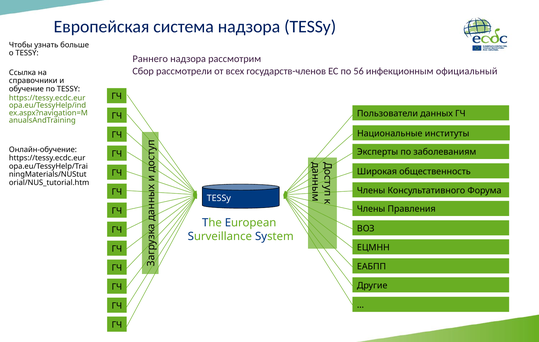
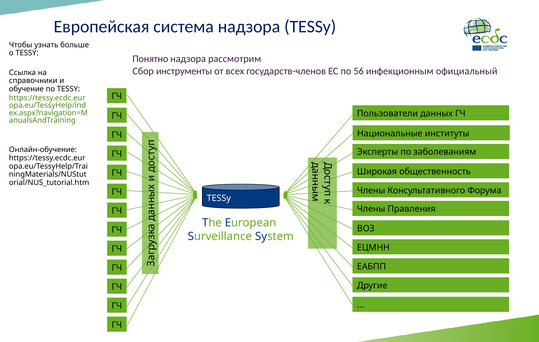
Раннего: Раннего -> Понятно (150, 59)
рассмотрели: рассмотрели -> инструменты (184, 71)
